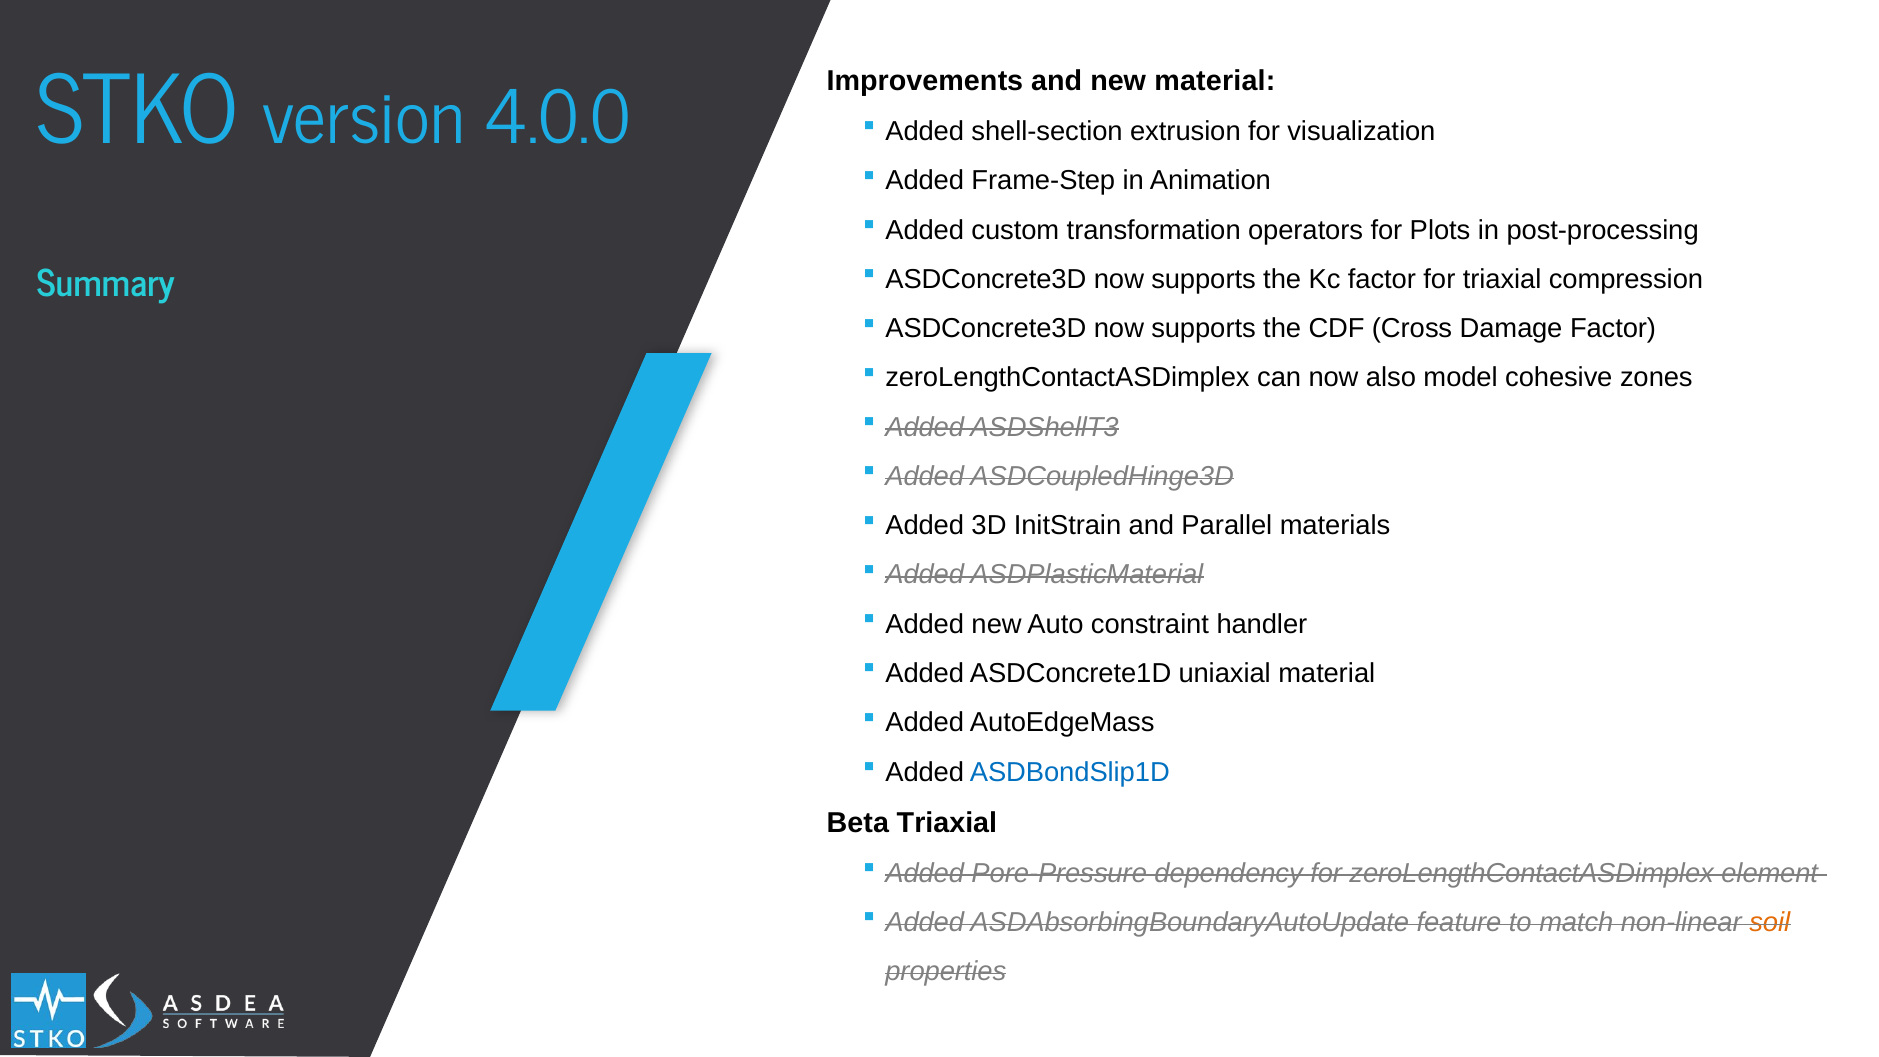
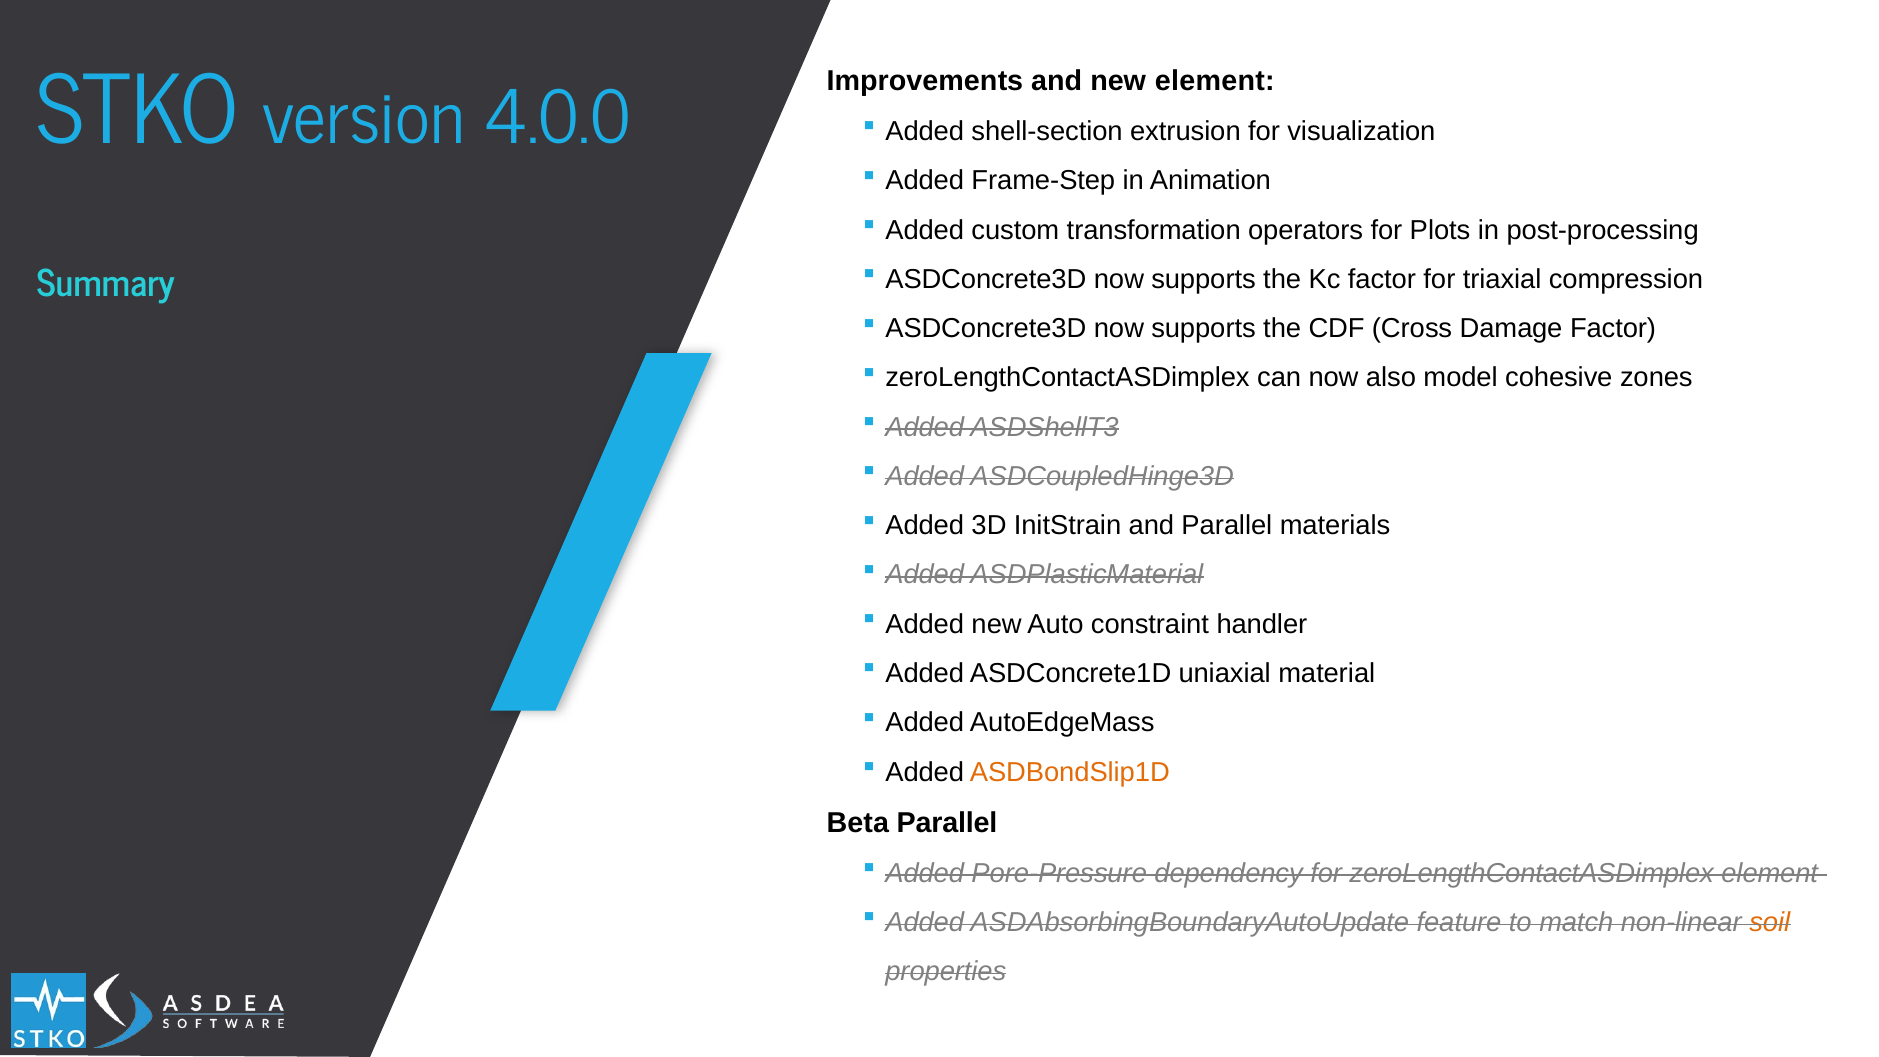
new material: material -> element (1215, 82)
ASDBondSlip1D colour: blue -> orange (1070, 772)
Beta Triaxial: Triaxial -> Parallel (947, 823)
